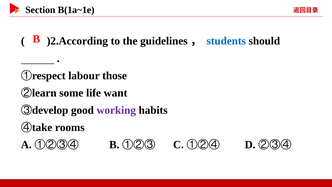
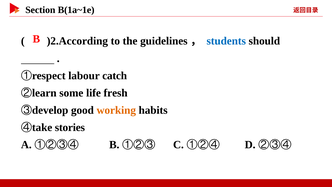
those: those -> catch (115, 76)
want: want -> fresh (116, 93)
working colour: purple -> orange (116, 110)
rooms: rooms -> stories (70, 127)
